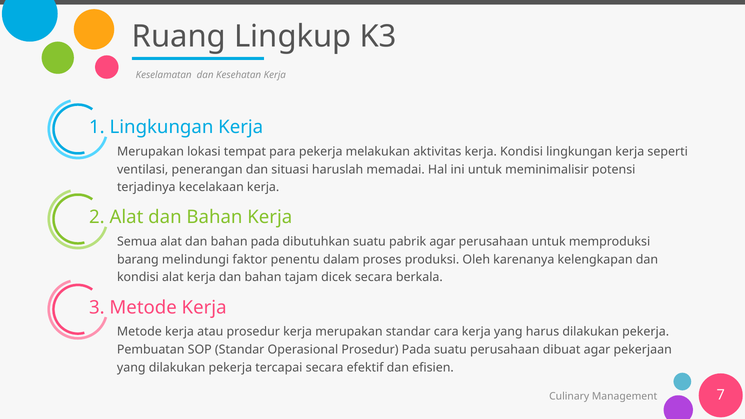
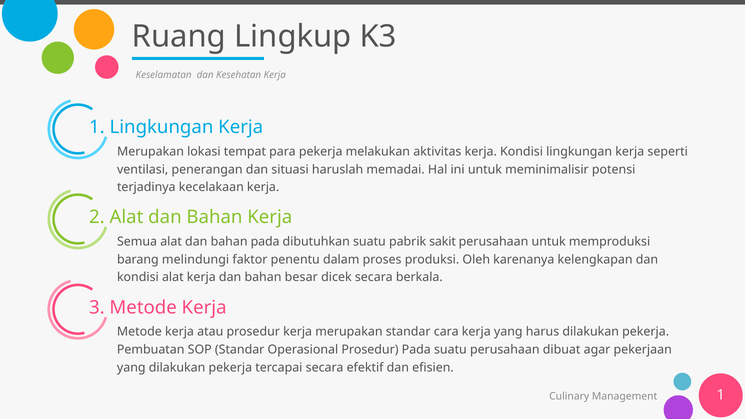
pabrik agar: agar -> sakit (443, 242)
tajam: tajam -> besar (301, 277)
Management 7: 7 -> 1 (721, 395)
